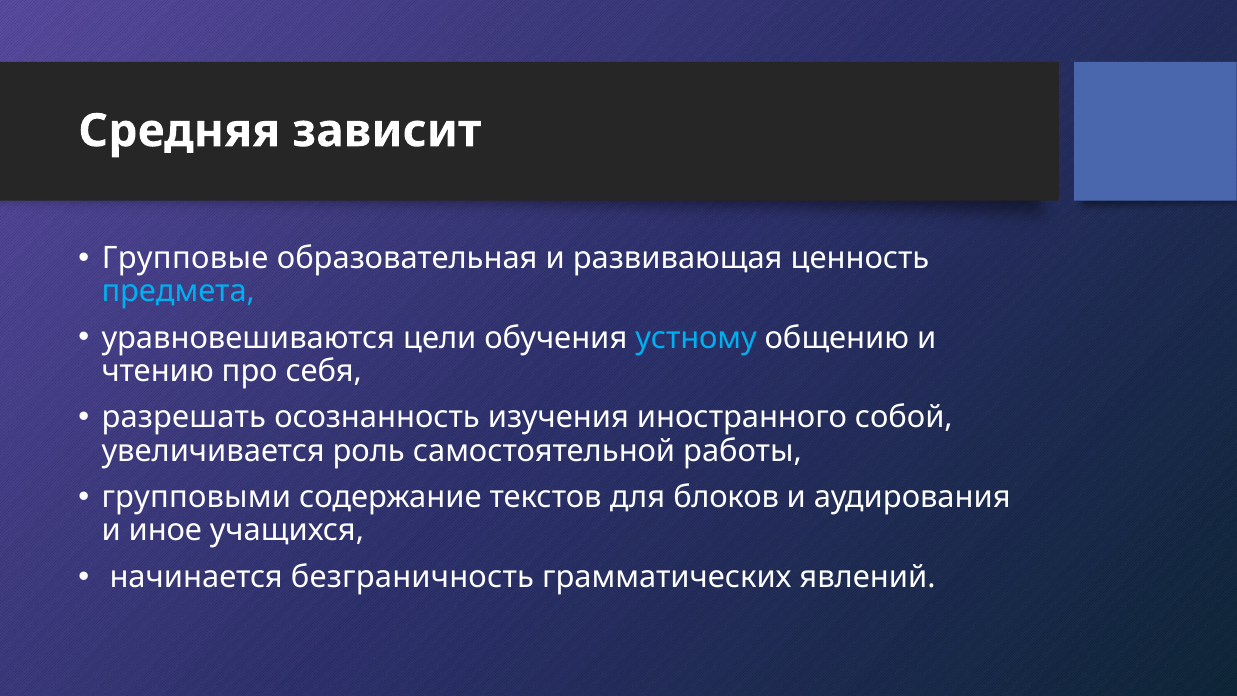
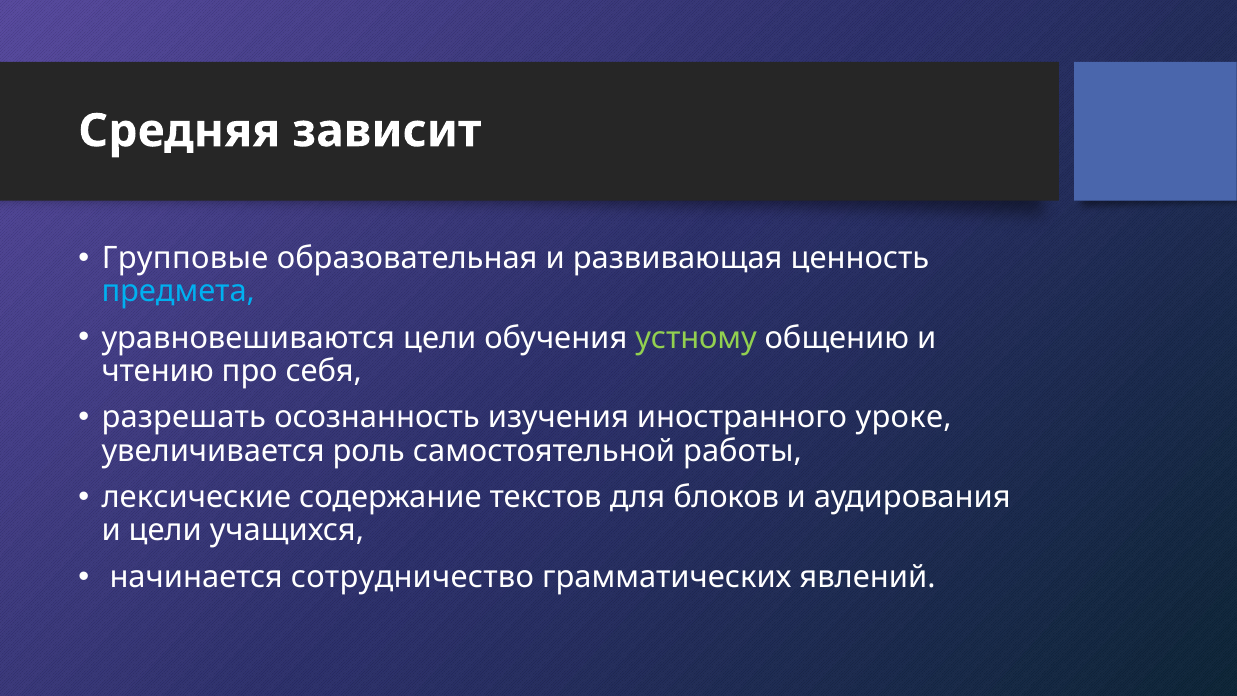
устному colour: light blue -> light green (696, 338)
собой: собой -> уроке (904, 418)
групповыми: групповыми -> лексические (196, 497)
и иное: иное -> цели (165, 531)
безграничность: безграничность -> сотрудничество (412, 577)
